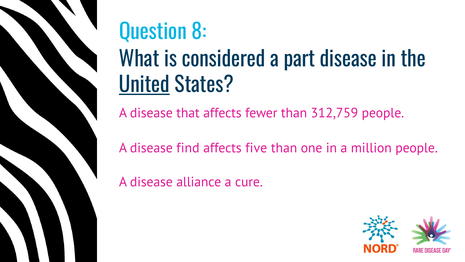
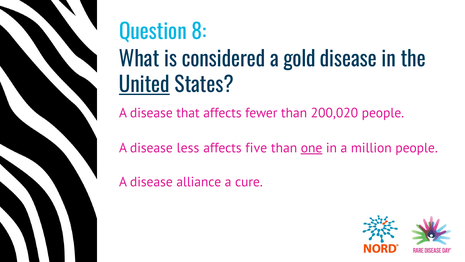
part: part -> gold (300, 59)
312,759: 312,759 -> 200,020 (334, 113)
find: find -> less (188, 148)
one underline: none -> present (312, 148)
